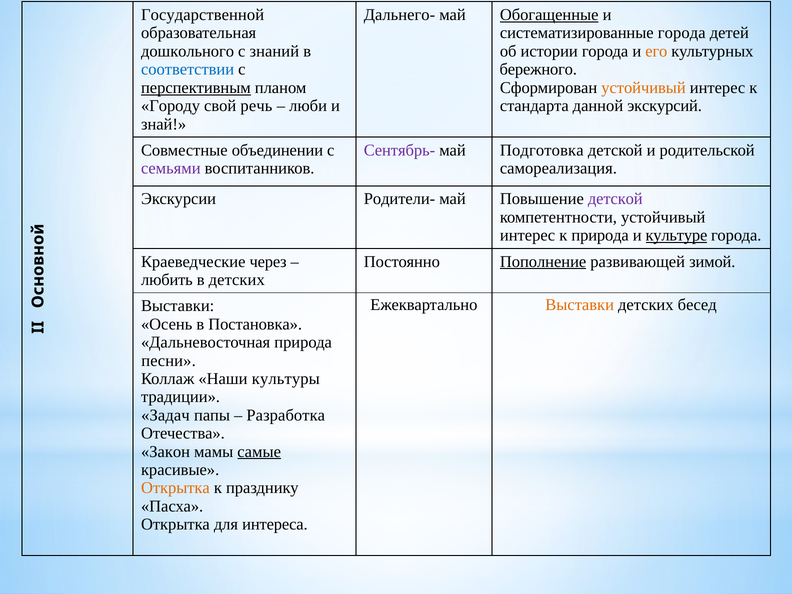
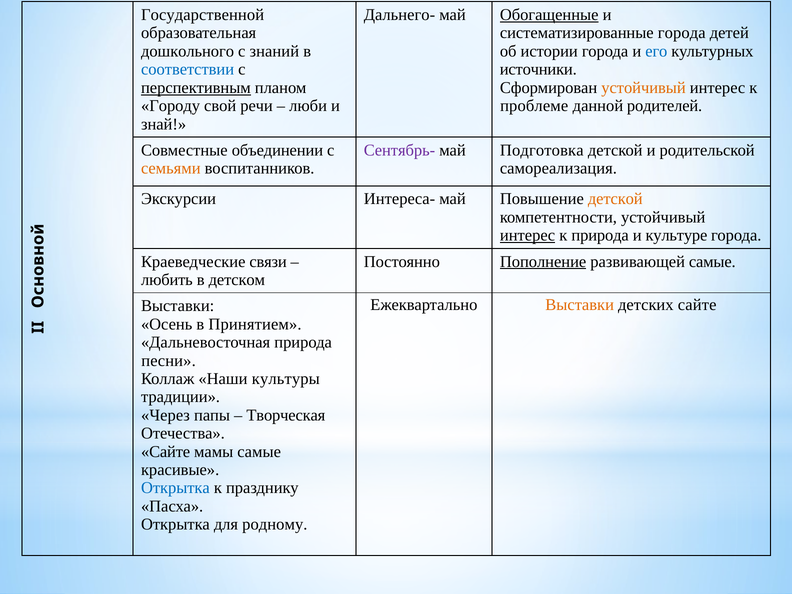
его colour: orange -> blue (656, 51)
бережного: бережного -> источники (538, 69)
речь: речь -> речи (257, 106)
стандарта: стандарта -> проблеме (534, 106)
экскурсий: экскурсий -> родителей (665, 106)
семьями colour: purple -> orange (171, 168)
Родители-: Родители- -> Интереса- (399, 199)
детской colour: purple -> orange (615, 199)
интерес underline: none -> present (528, 235)
культуре underline: present -> none (676, 235)
через: через -> связи (268, 262)
развивающей зимой: зимой -> самые (712, 262)
в детских: детских -> детском (237, 280)
детских бесед: бесед -> сайте (697, 305)
Постановка: Постановка -> Принятием (255, 324)
Задач: Задач -> Через (165, 415)
Разработка: Разработка -> Творческая (286, 415)
Закон: Закон -> Сайте (166, 452)
самые underline: present -> none (259, 452)
Открытка colour: orange -> blue (175, 488)
интереса: интереса -> родному (275, 524)
